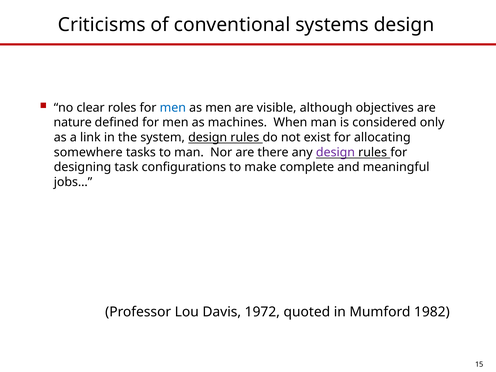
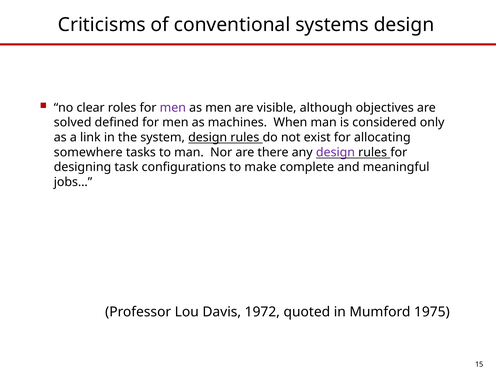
men colour: blue -> purple (173, 108)
nature: nature -> solved (73, 123)
1982: 1982 -> 1975 (432, 312)
